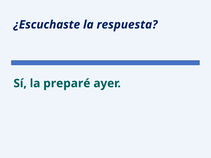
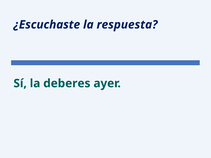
preparé: preparé -> deberes (67, 84)
